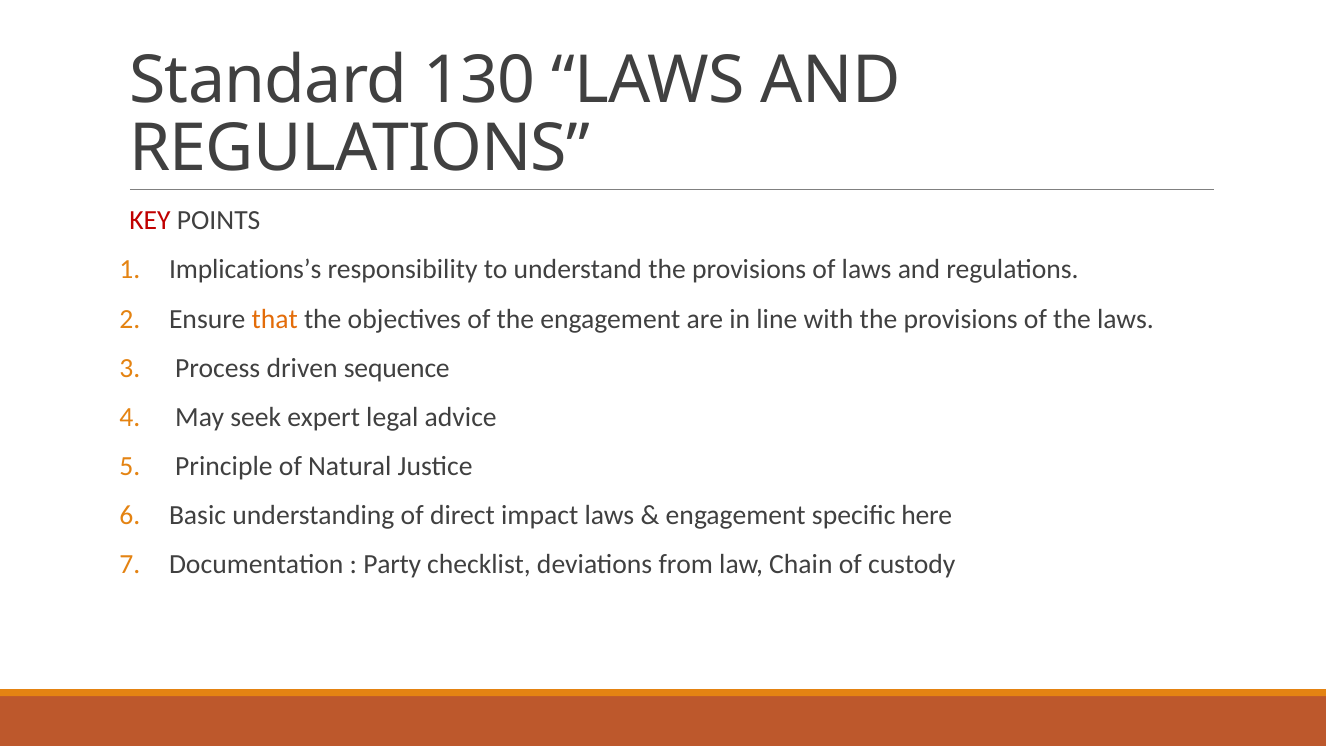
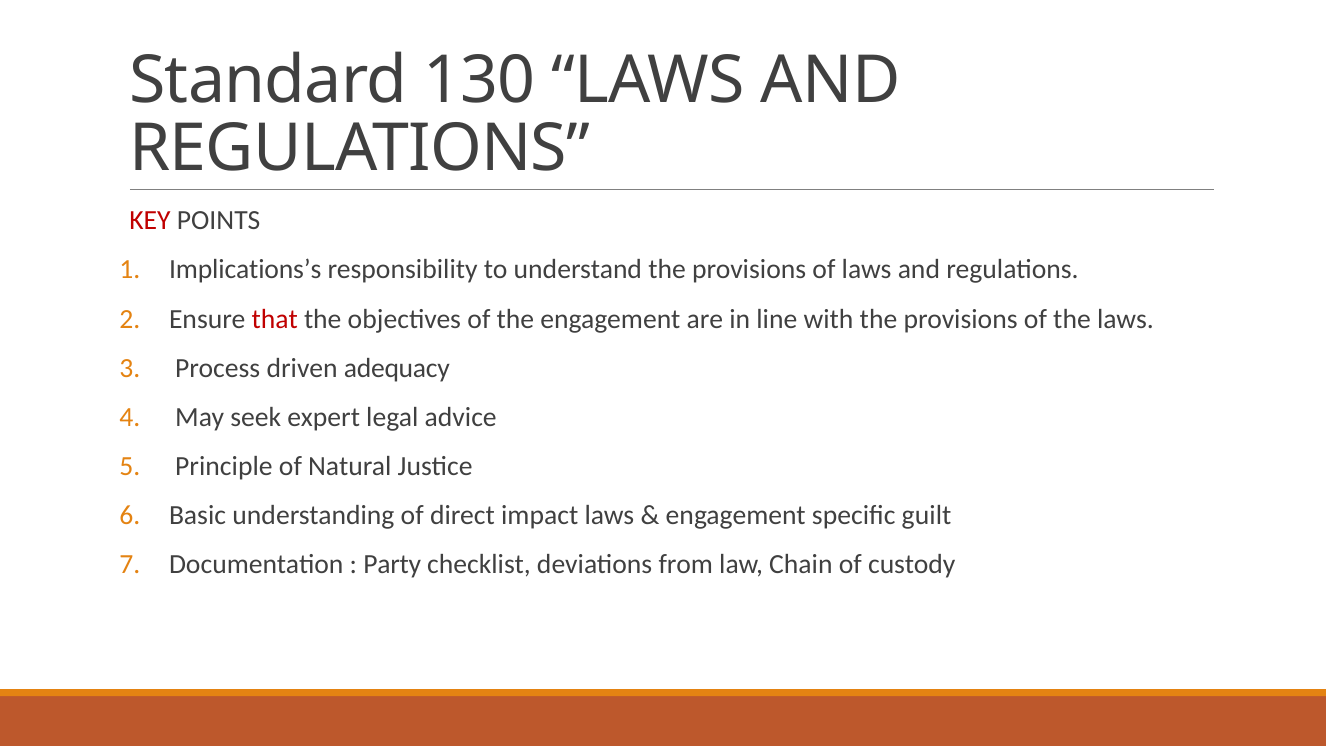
that colour: orange -> red (275, 319)
sequence: sequence -> adequacy (397, 368)
here: here -> guilt (927, 516)
